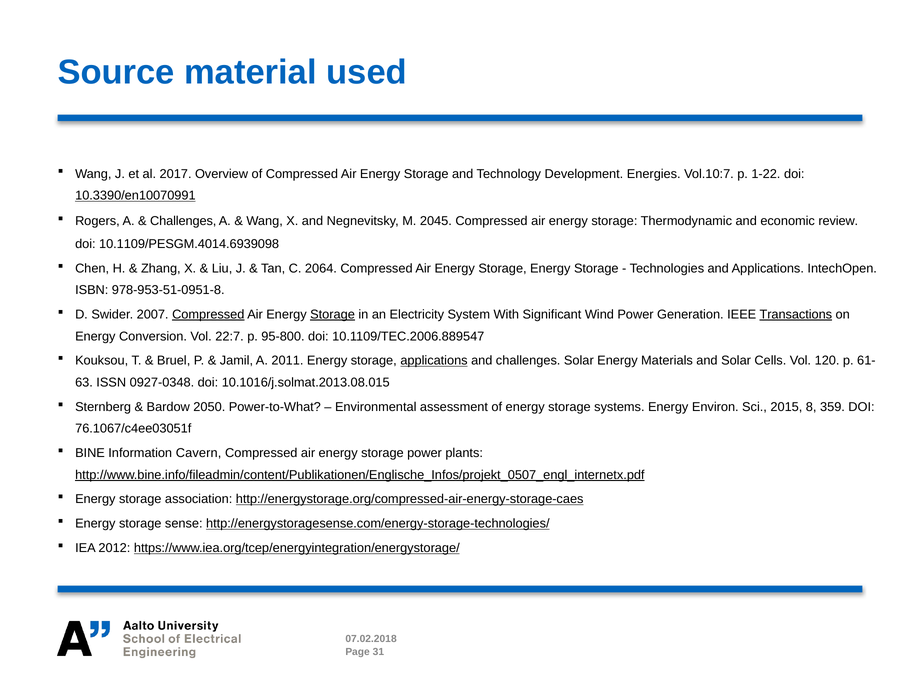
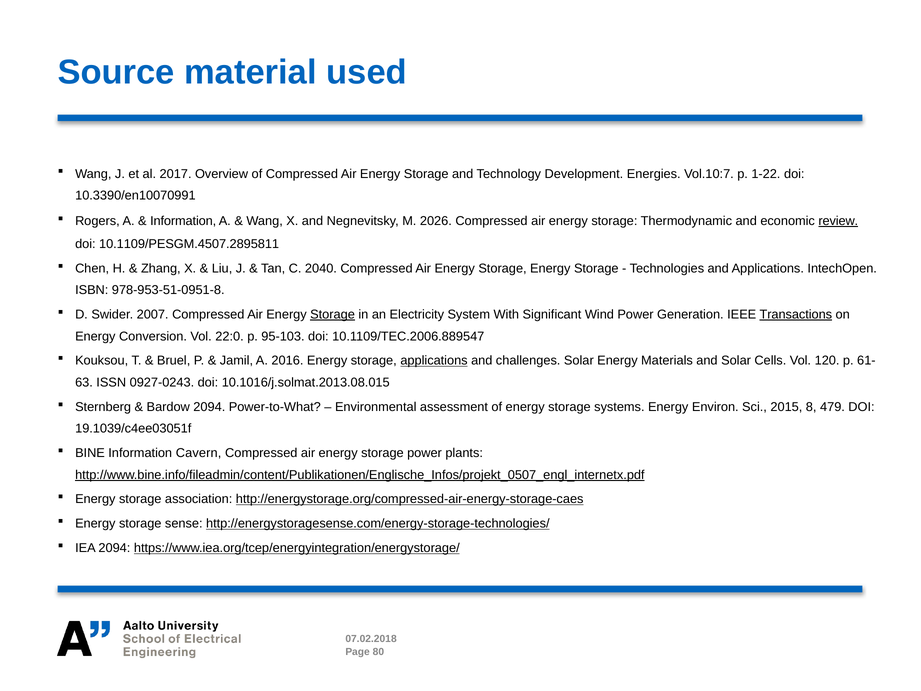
10.3390/en10070991 underline: present -> none (135, 196)
Challenges: Challenges -> Information (183, 221)
2045: 2045 -> 2026 (436, 221)
review underline: none -> present (838, 221)
10.1109/PESGM.4014.6939098: 10.1109/PESGM.4014.6939098 -> 10.1109/PESGM.4507.2895811 (189, 244)
2064: 2064 -> 2040 (321, 268)
Compressed underline: present -> none (208, 314)
22:7: 22:7 -> 22:0 (230, 336)
95-800: 95-800 -> 95-103 (283, 336)
2011: 2011 -> 2016 (287, 361)
0927-0348: 0927-0348 -> 0927-0243 (162, 382)
Bardow 2050: 2050 -> 2094 (209, 407)
359: 359 -> 479 (832, 407)
76.1067/c4ee03051f: 76.1067/c4ee03051f -> 19.1039/c4ee03051f (133, 429)
IEA 2012: 2012 -> 2094 (114, 548)
31: 31 -> 80 (378, 652)
